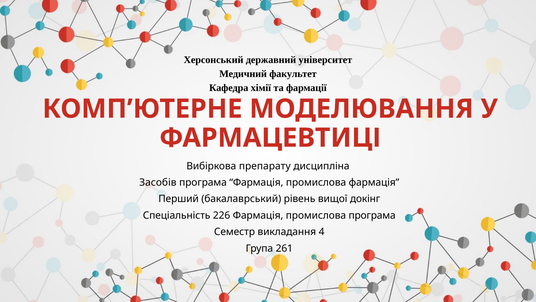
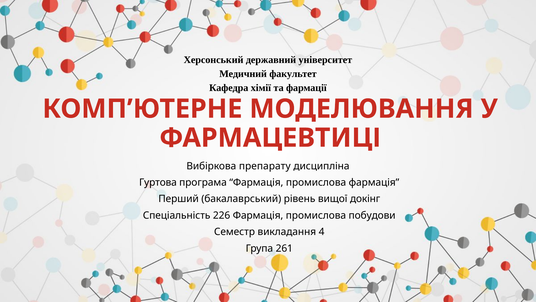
Засобів: Засобів -> Гуртова (158, 182)
промислова програма: програма -> побудови (372, 215)
